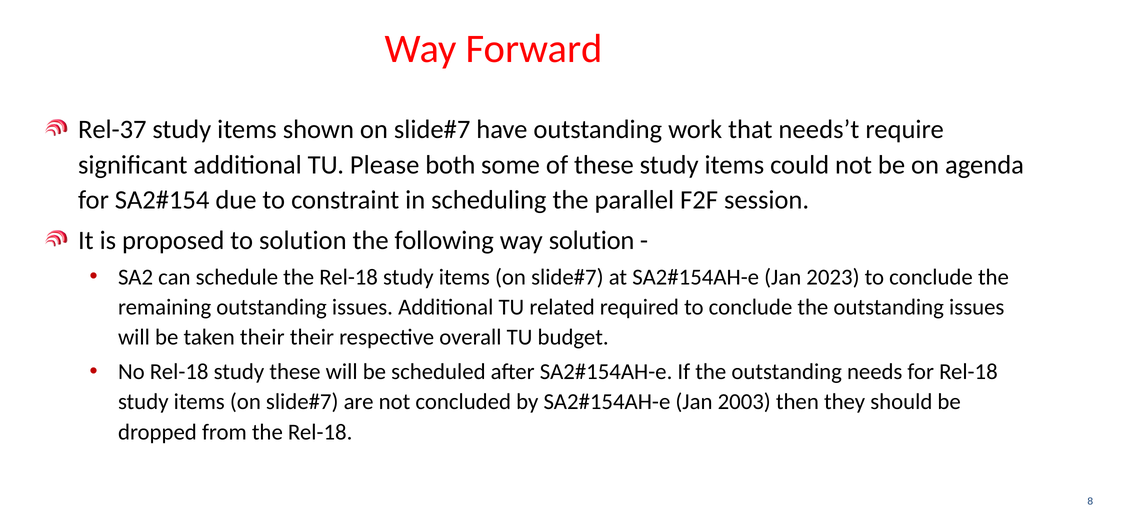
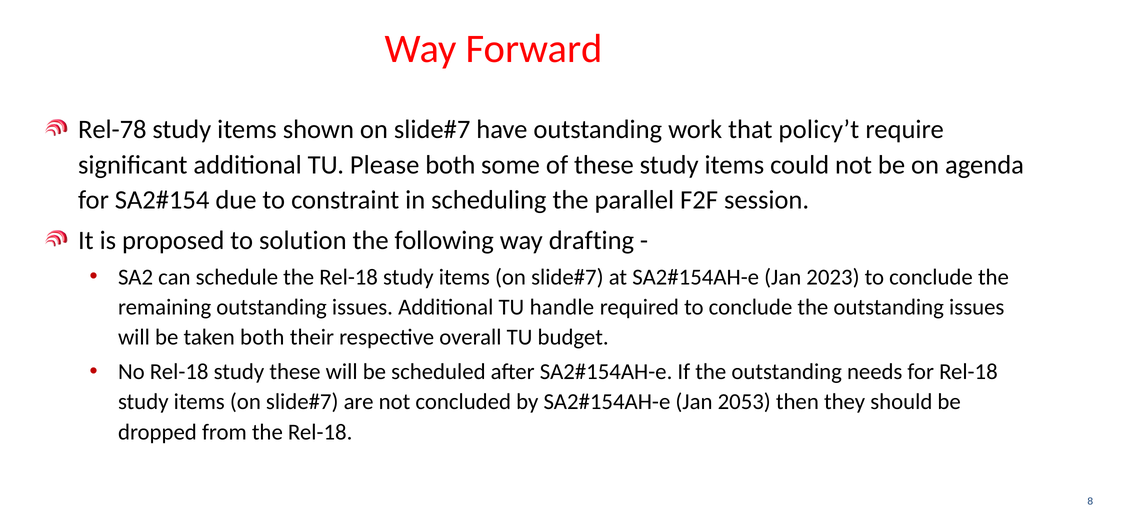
Rel-37: Rel-37 -> Rel-78 (112, 130)
needs’t: needs’t -> policy’t (819, 130)
way solution: solution -> drafting (591, 240)
related: related -> handle (562, 307)
taken their: their -> both (262, 337)
2003: 2003 -> 2053 (744, 402)
